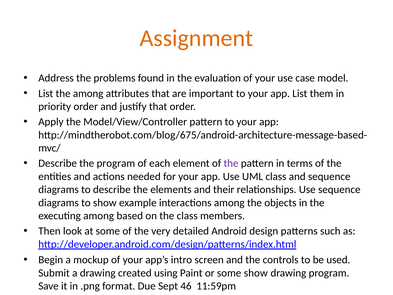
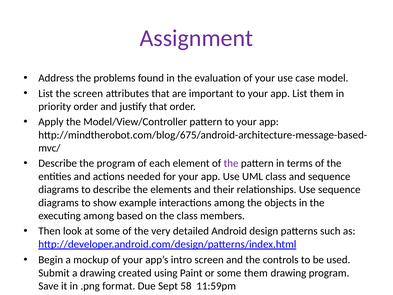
Assignment colour: orange -> purple (196, 38)
the among: among -> screen (88, 93)
some show: show -> them (256, 273)
46: 46 -> 58 (186, 286)
